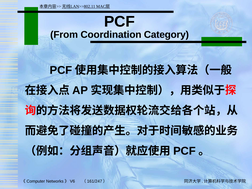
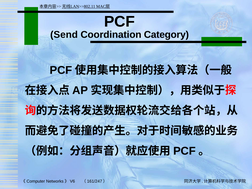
From: From -> Send (64, 35)
